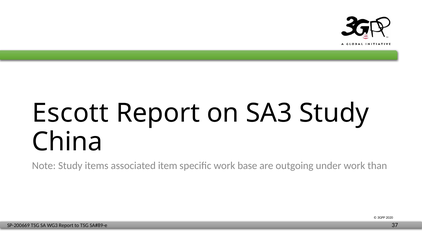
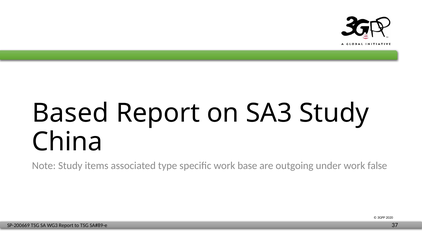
Escott: Escott -> Based (70, 113)
item: item -> type (168, 166)
than: than -> false (377, 166)
